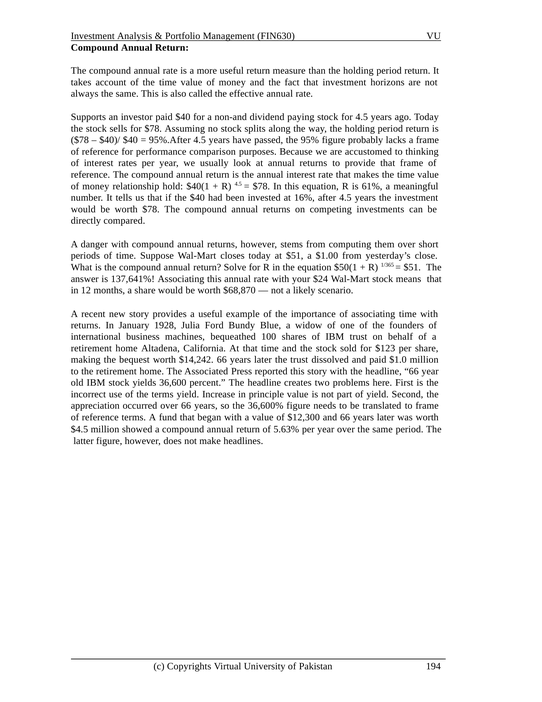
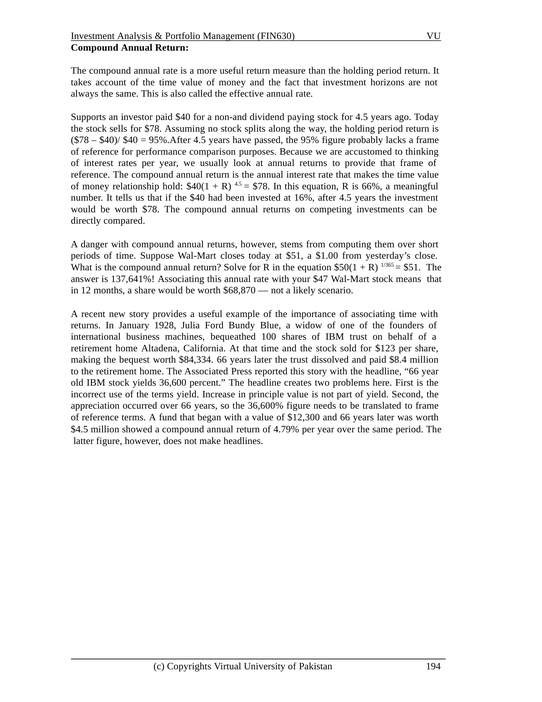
61%: 61% -> 66% (372, 186)
$24: $24 -> $47 (320, 279)
$14,242: $14,242 -> $84,334 (196, 359)
$1.0: $1.0 -> $8.4 (398, 359)
5.63%: 5.63% -> 4.79% (286, 429)
